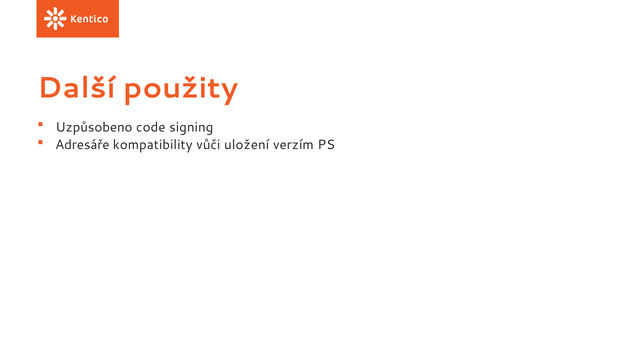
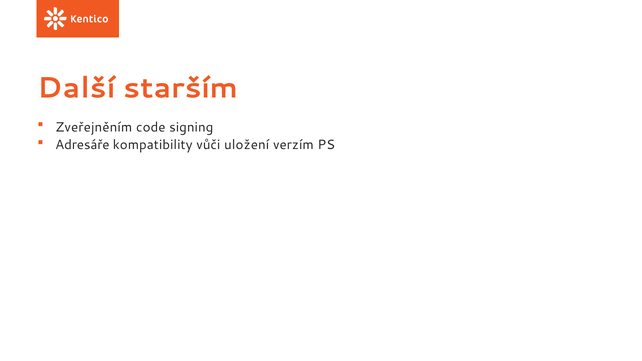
použity: použity -> starším (181, 88)
Uzpůsobeno: Uzpůsobeno -> Zveřejněním (94, 127)
